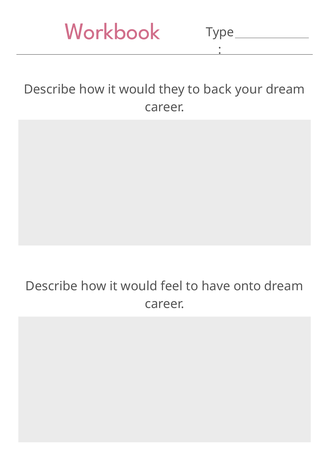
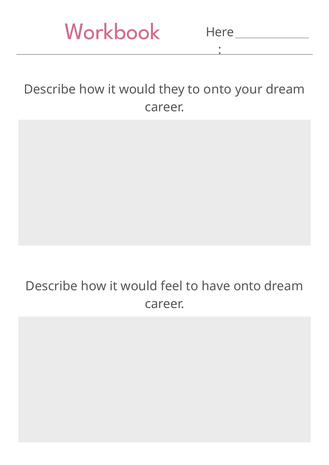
Type: Type -> Here (220, 32)
to back: back -> onto (218, 90)
